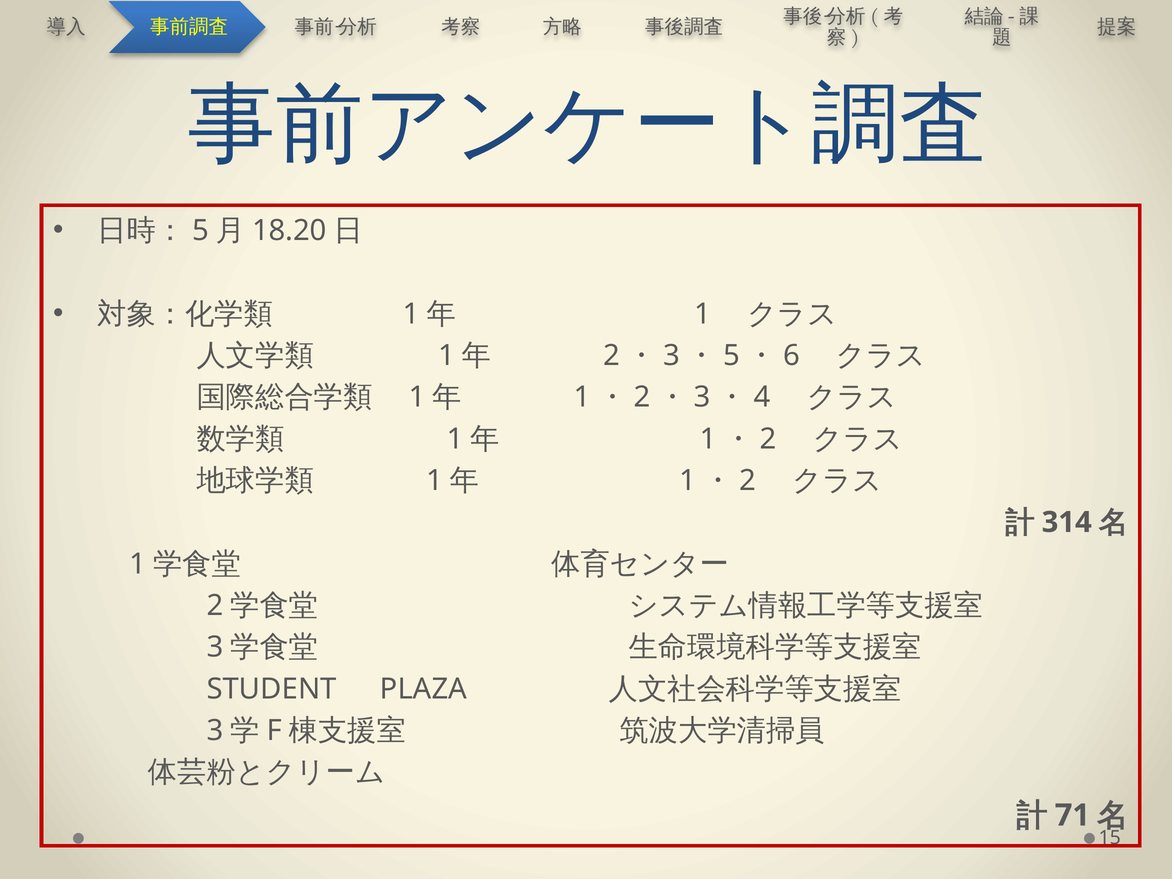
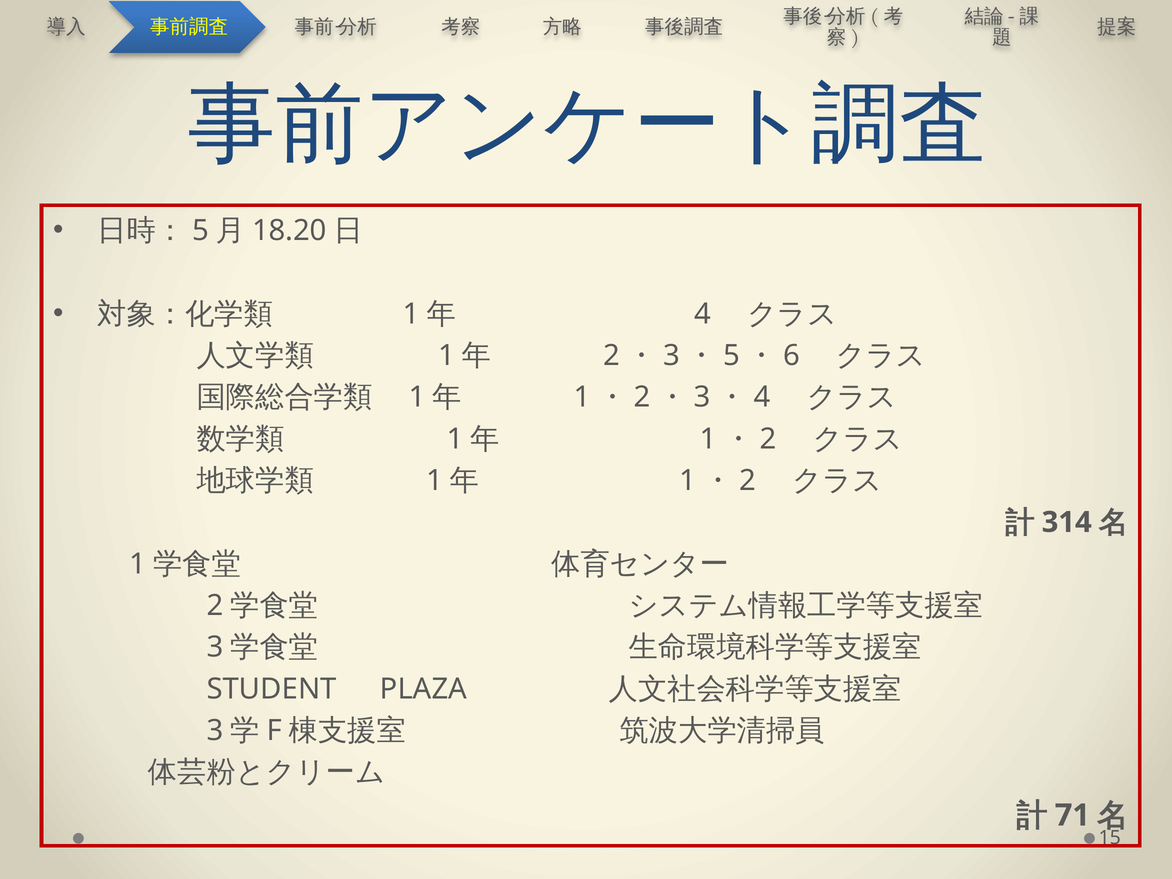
1: 1 -> 4 (702, 314)
